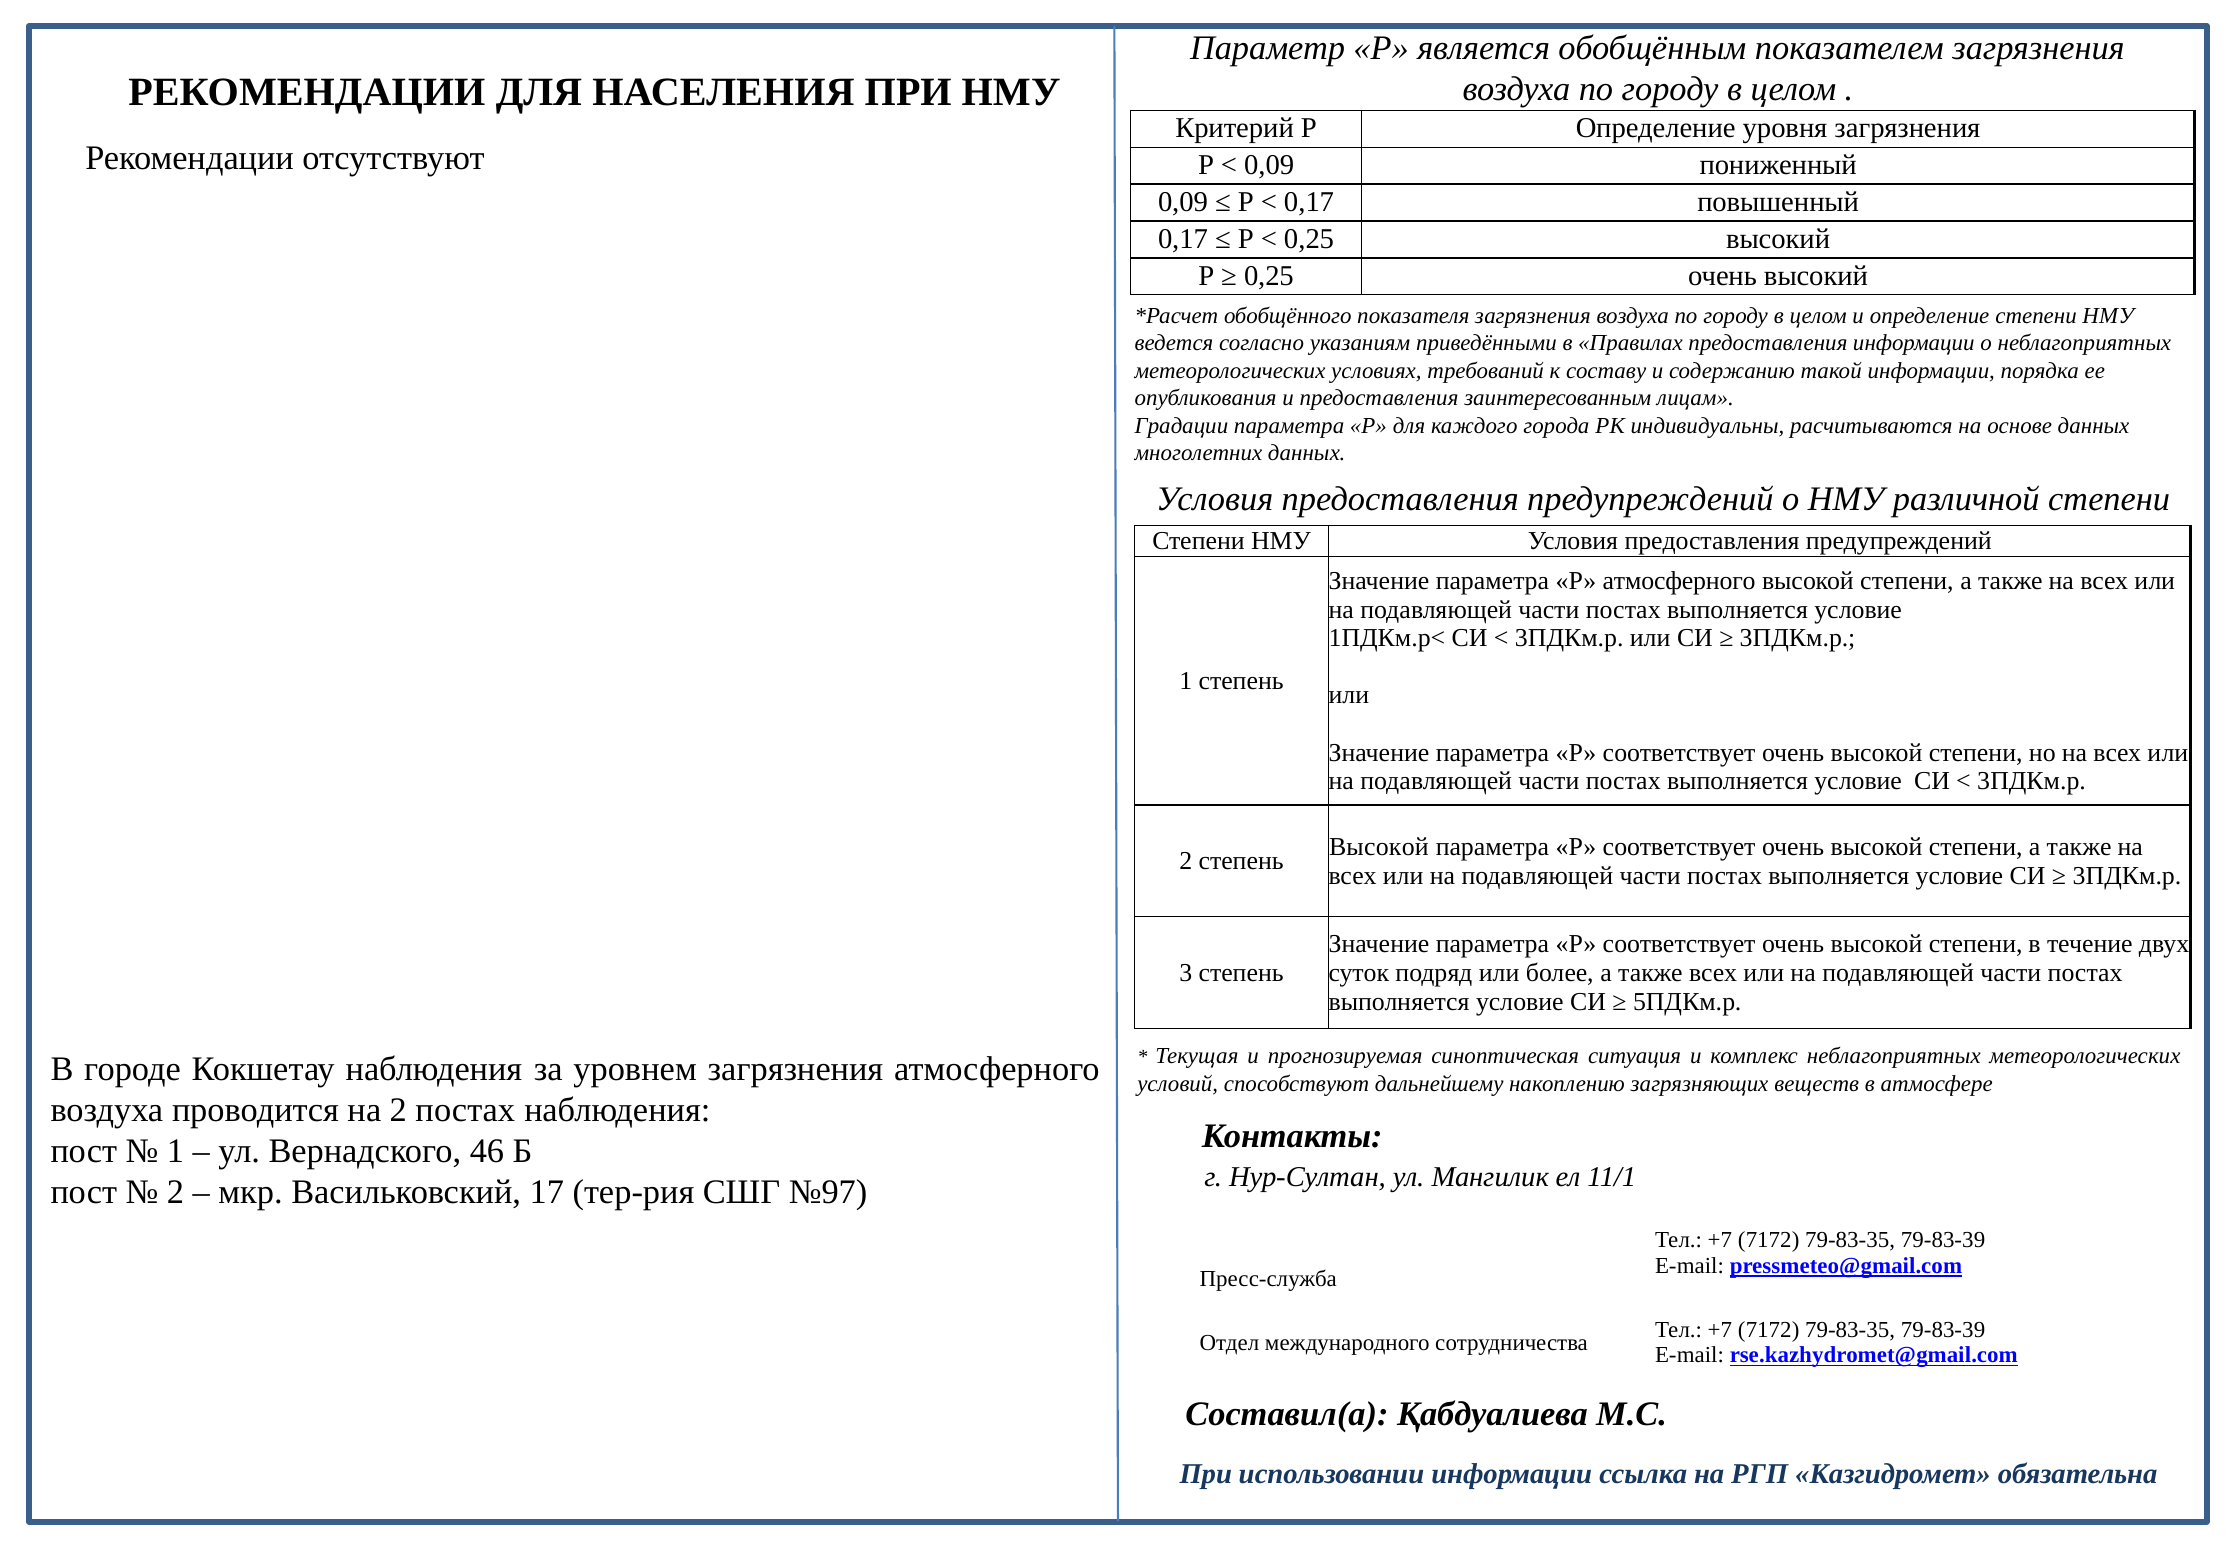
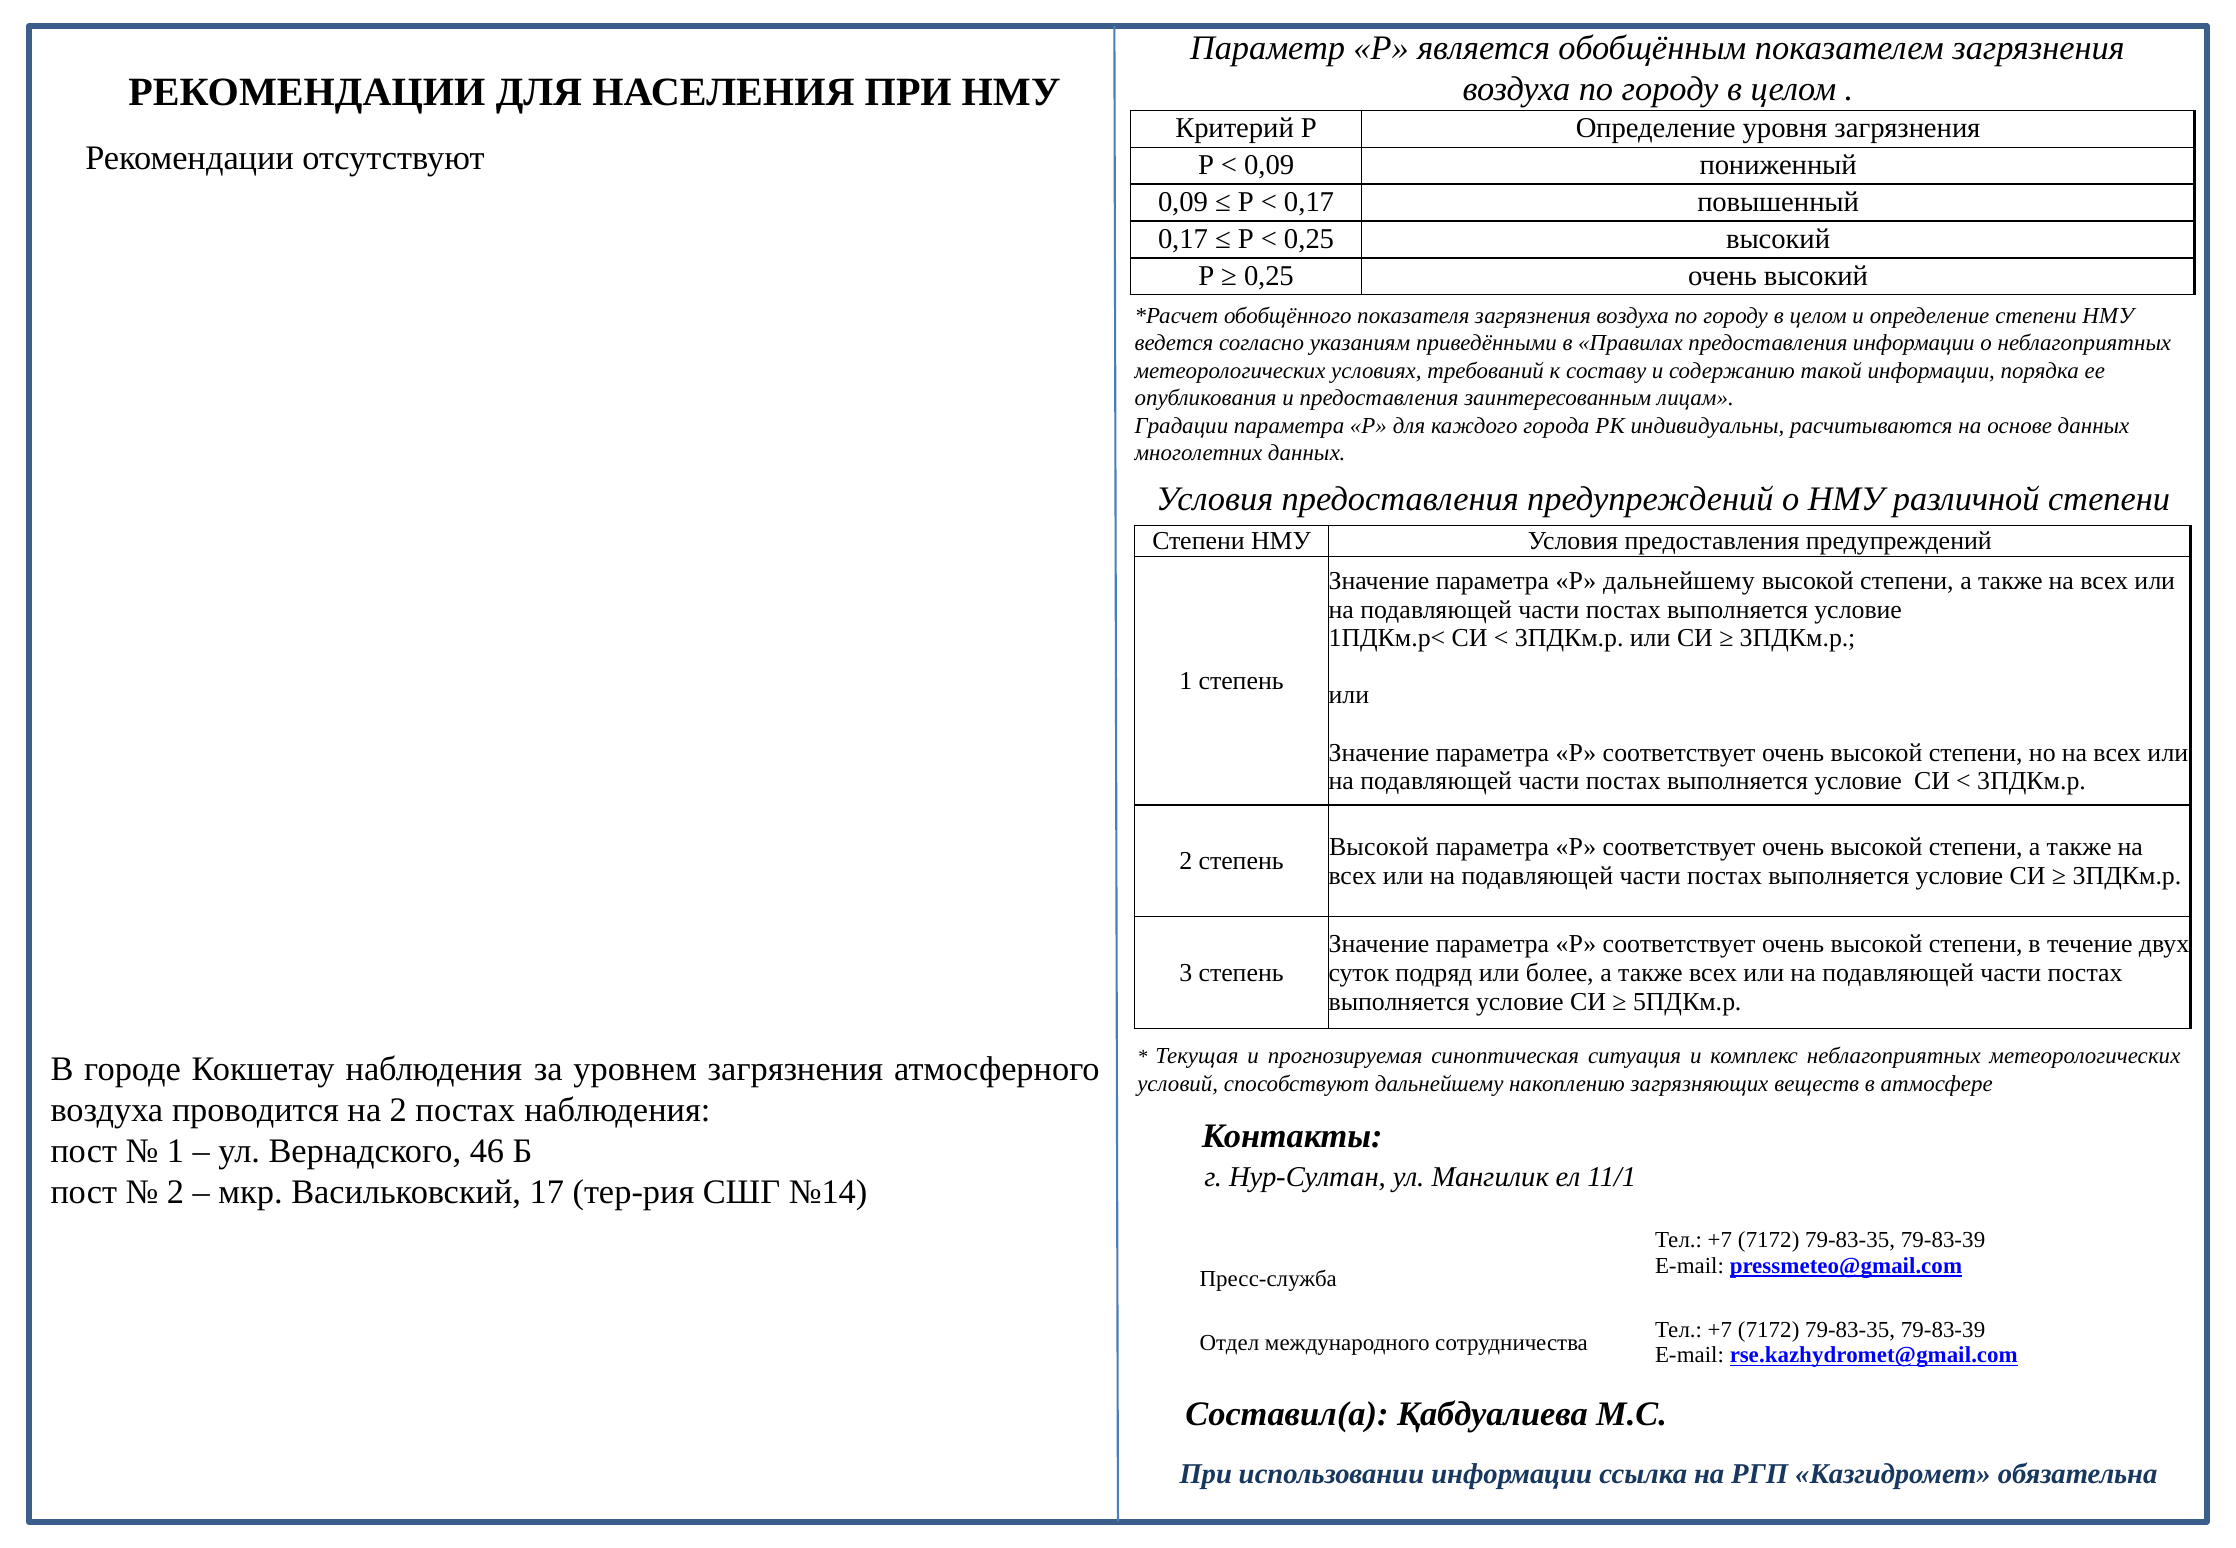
Р атмосферного: атмосферного -> дальнейшему (1679, 581)
№97: №97 -> №14 (828, 1193)
